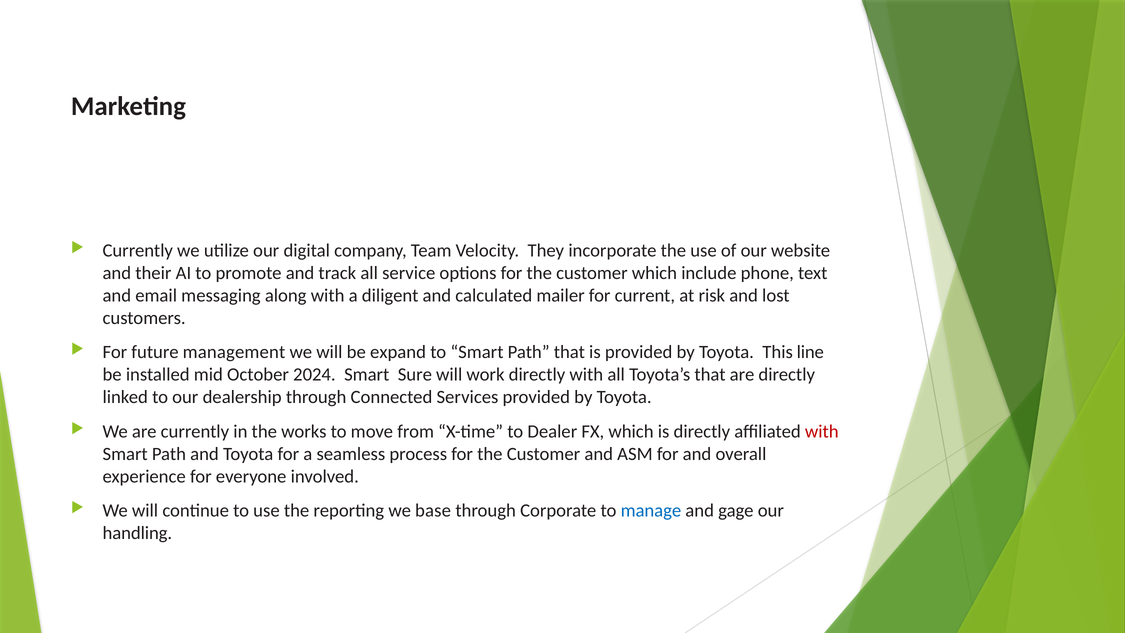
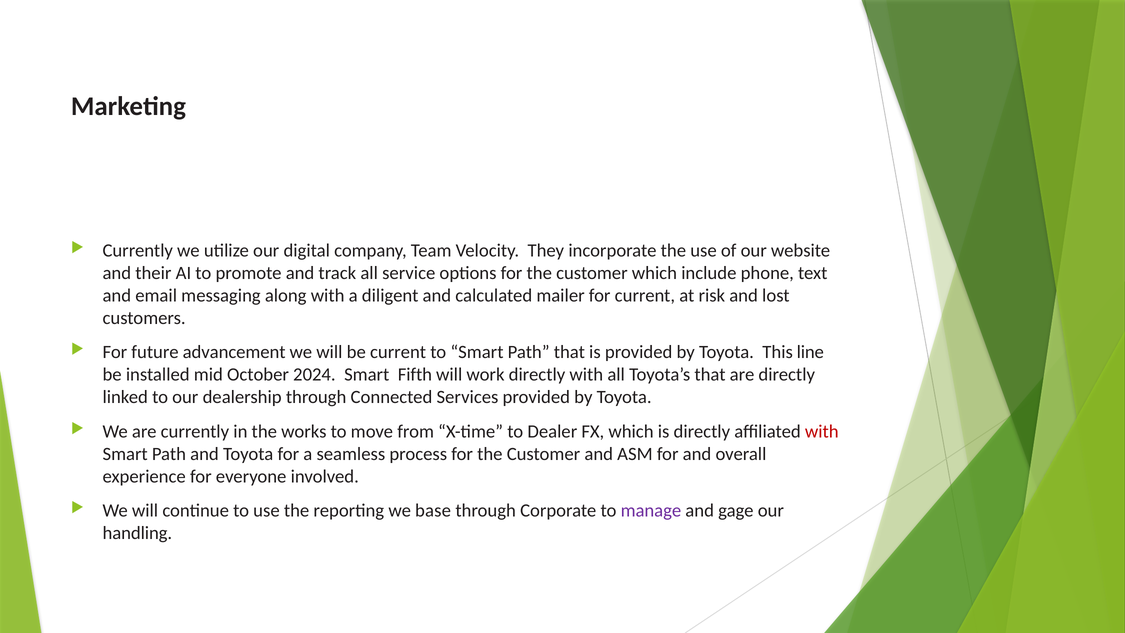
management: management -> advancement (234, 352)
be expand: expand -> current (398, 352)
Sure: Sure -> Fifth (415, 375)
manage colour: blue -> purple (651, 510)
